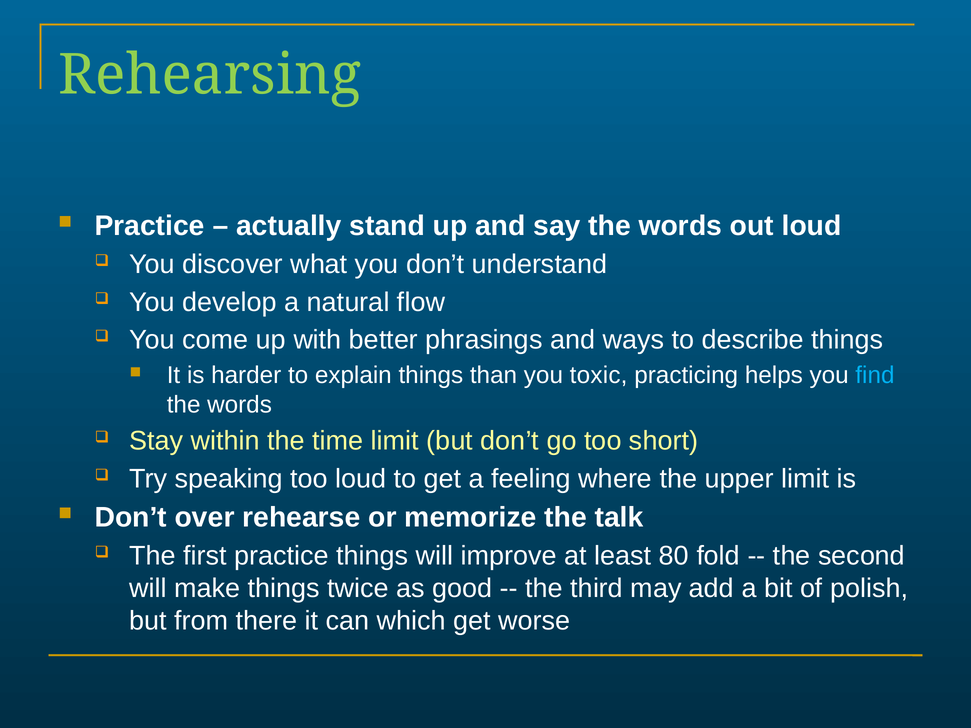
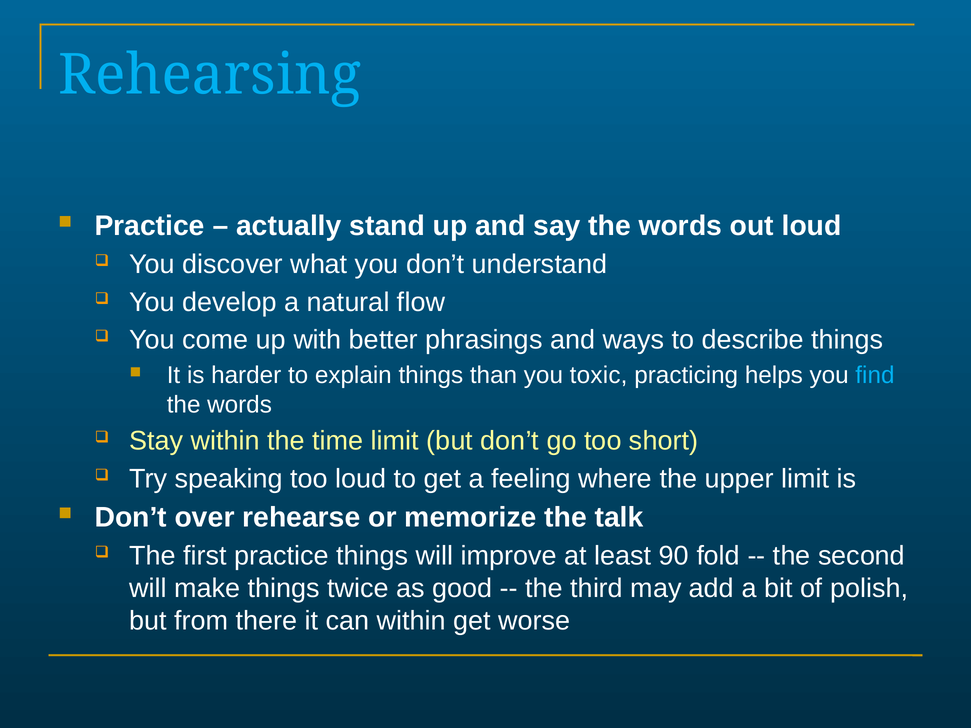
Rehearsing colour: light green -> light blue (210, 75)
80: 80 -> 90 (674, 556)
can which: which -> within (411, 621)
